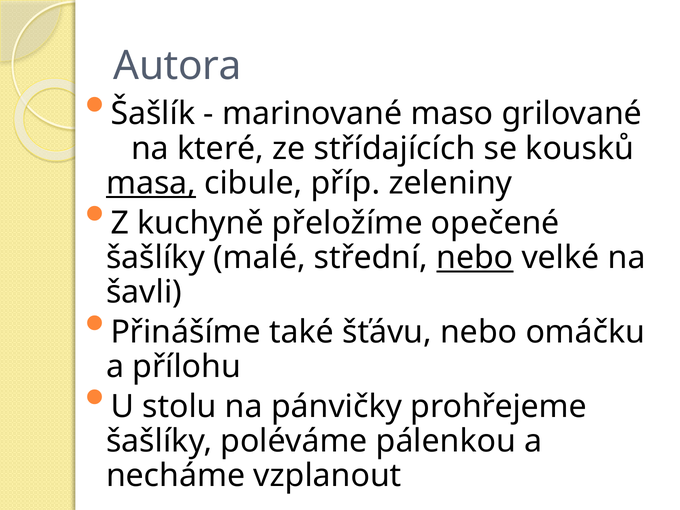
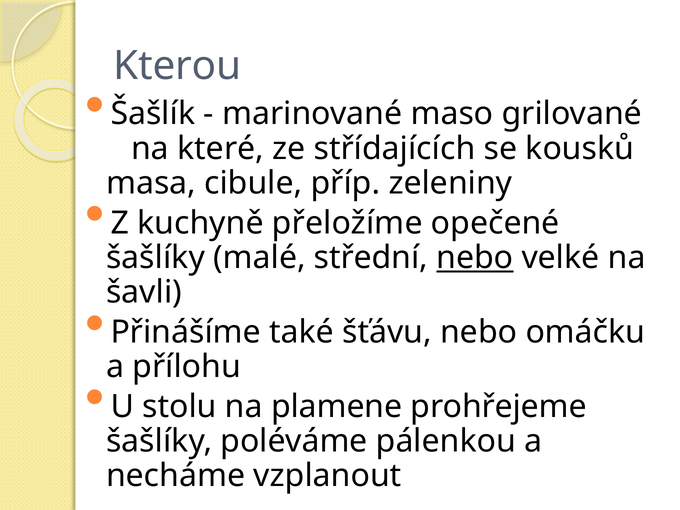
Autora: Autora -> Kterou (177, 66)
masa underline: present -> none (151, 183)
pánvičky: pánvičky -> plamene (337, 406)
